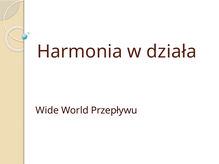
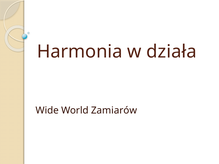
Przepływu: Przepływu -> Zamiarów (114, 111)
